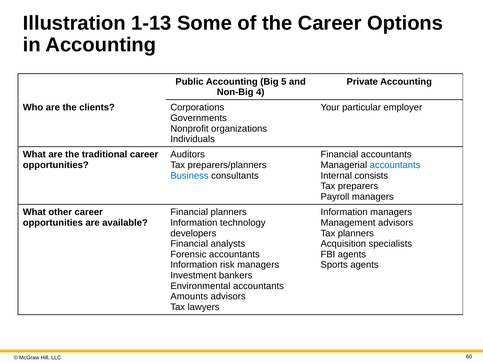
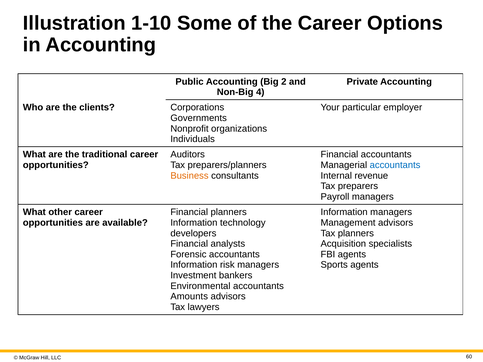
1-13: 1-13 -> 1-10 (151, 23)
5: 5 -> 2 (284, 82)
Business colour: blue -> orange (189, 176)
consists: consists -> revenue (371, 176)
